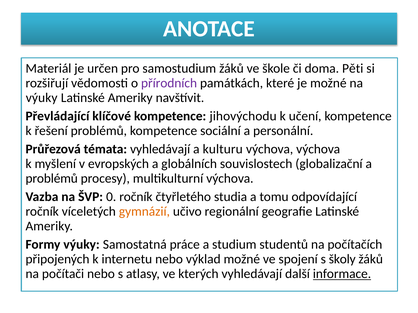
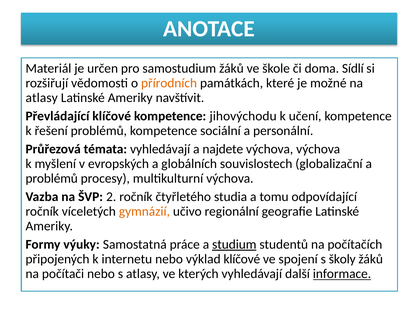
Pěti: Pěti -> Sídlí (353, 68)
přírodních colour: purple -> orange (169, 83)
výuky: výuky -> atlasy (42, 98)
kulturu: kulturu -> najdete (223, 149)
0: 0 -> 2 (111, 197)
studium underline: none -> present (234, 245)
výklad možné: možné -> klíčové (242, 260)
